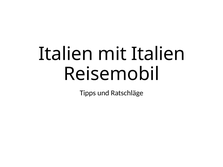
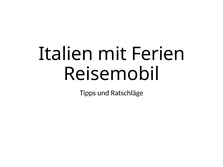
mit Italien: Italien -> Ferien (158, 54)
